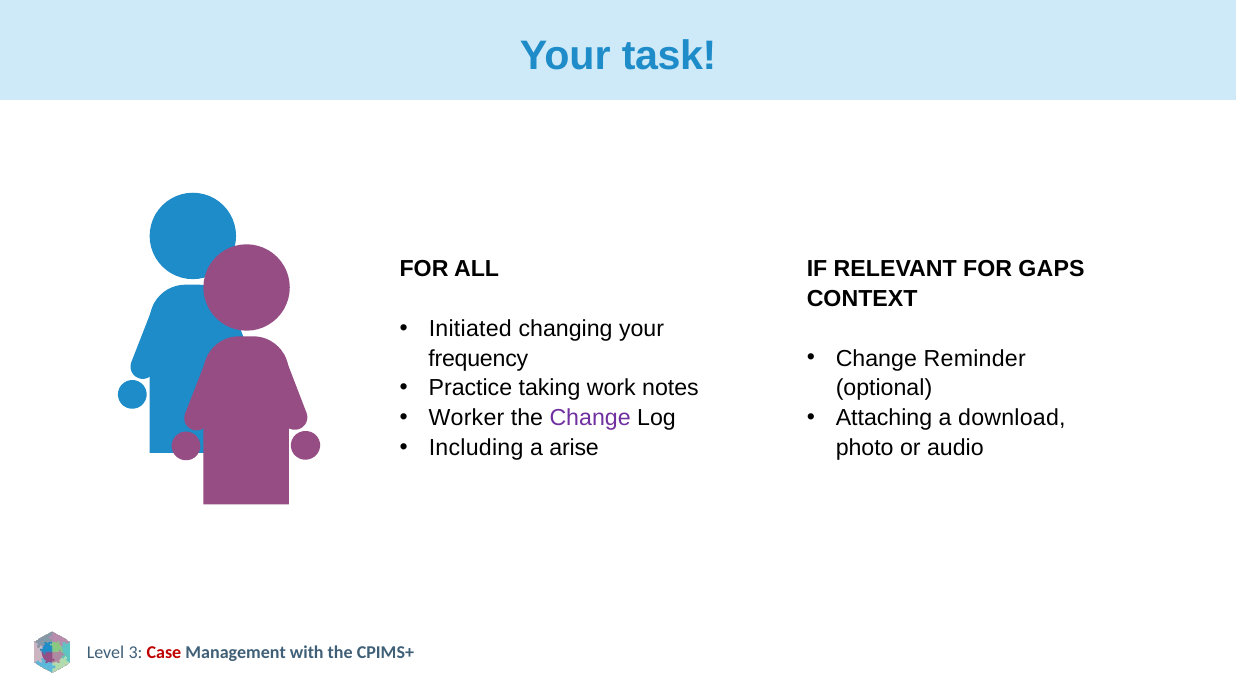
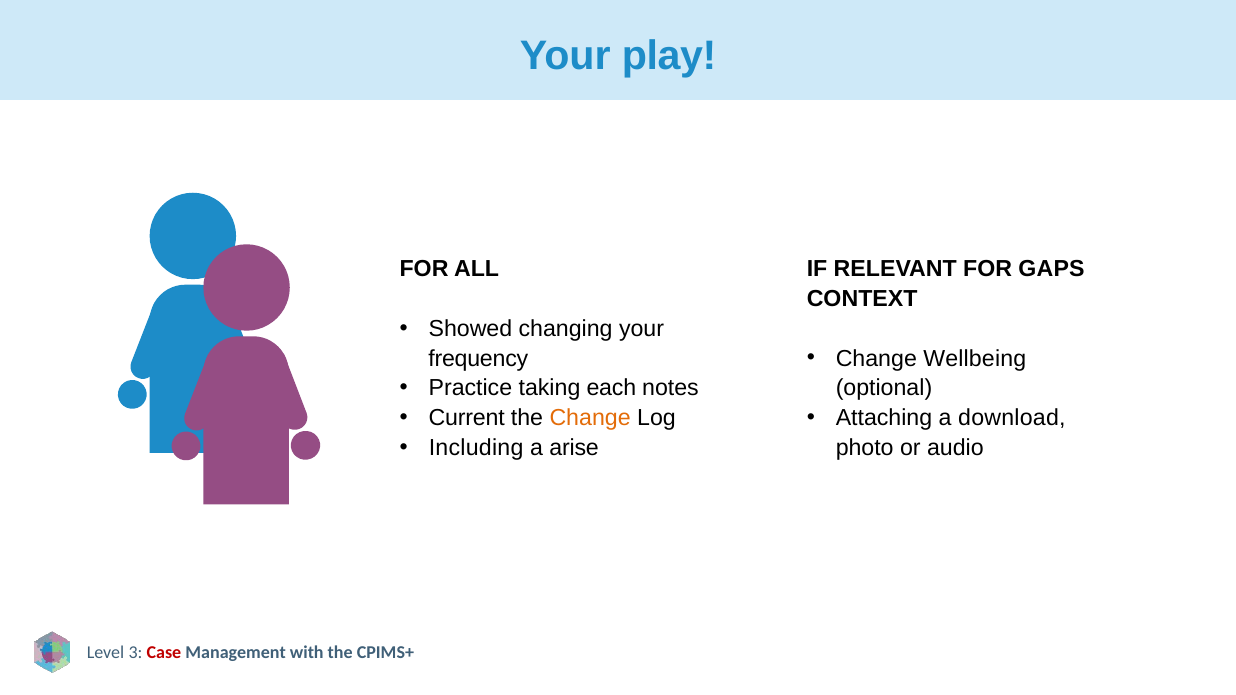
task: task -> play (669, 56)
Initiated: Initiated -> Showed (470, 329)
Reminder: Reminder -> Wellbeing (975, 359)
work: work -> each (611, 388)
Worker: Worker -> Current (467, 418)
Change colour: purple -> orange (590, 418)
